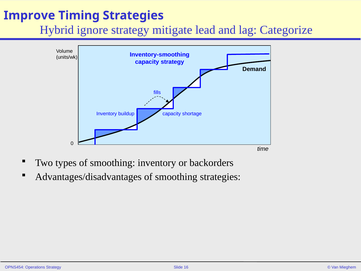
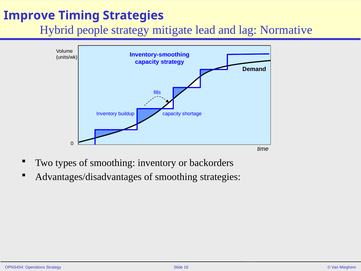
ignore: ignore -> people (93, 30)
Categorize: Categorize -> Normative (286, 30)
